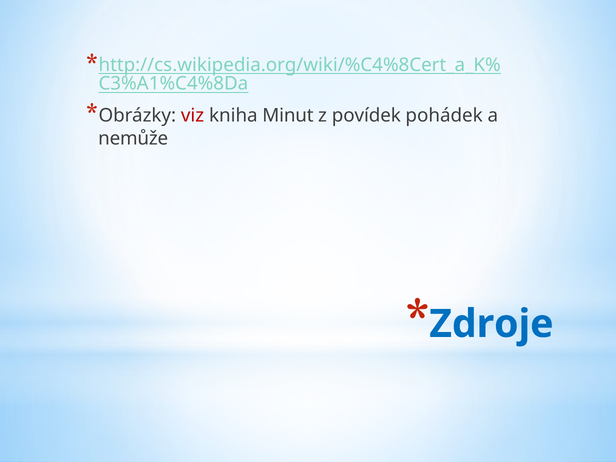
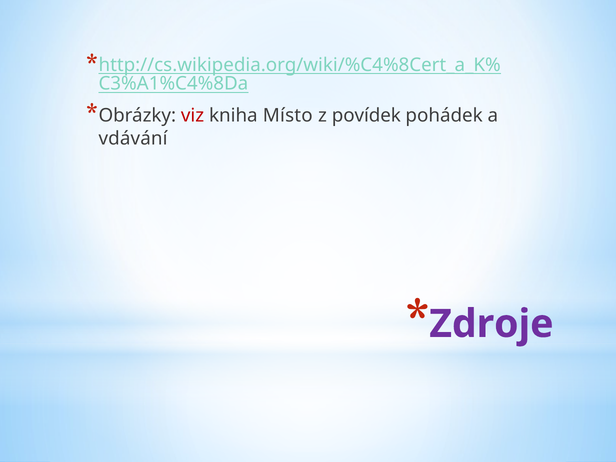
Minut: Minut -> Místo (288, 116)
nemůže: nemůže -> vdávání (133, 138)
Zdroje colour: blue -> purple (491, 324)
